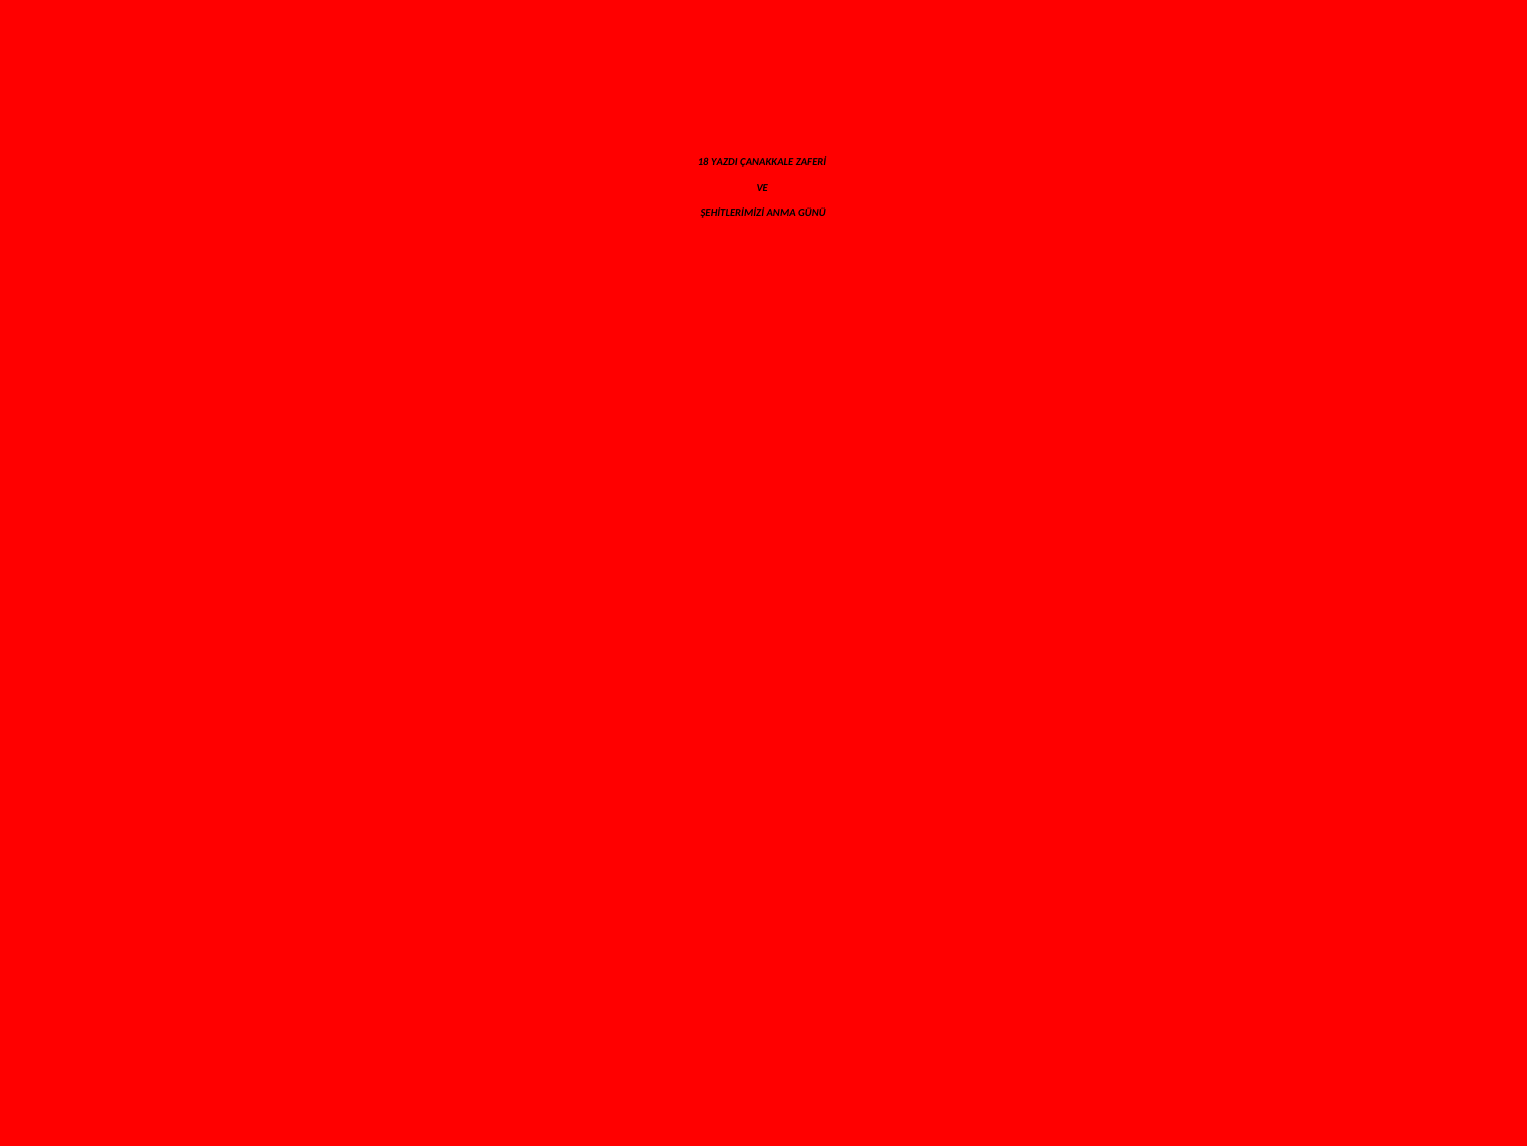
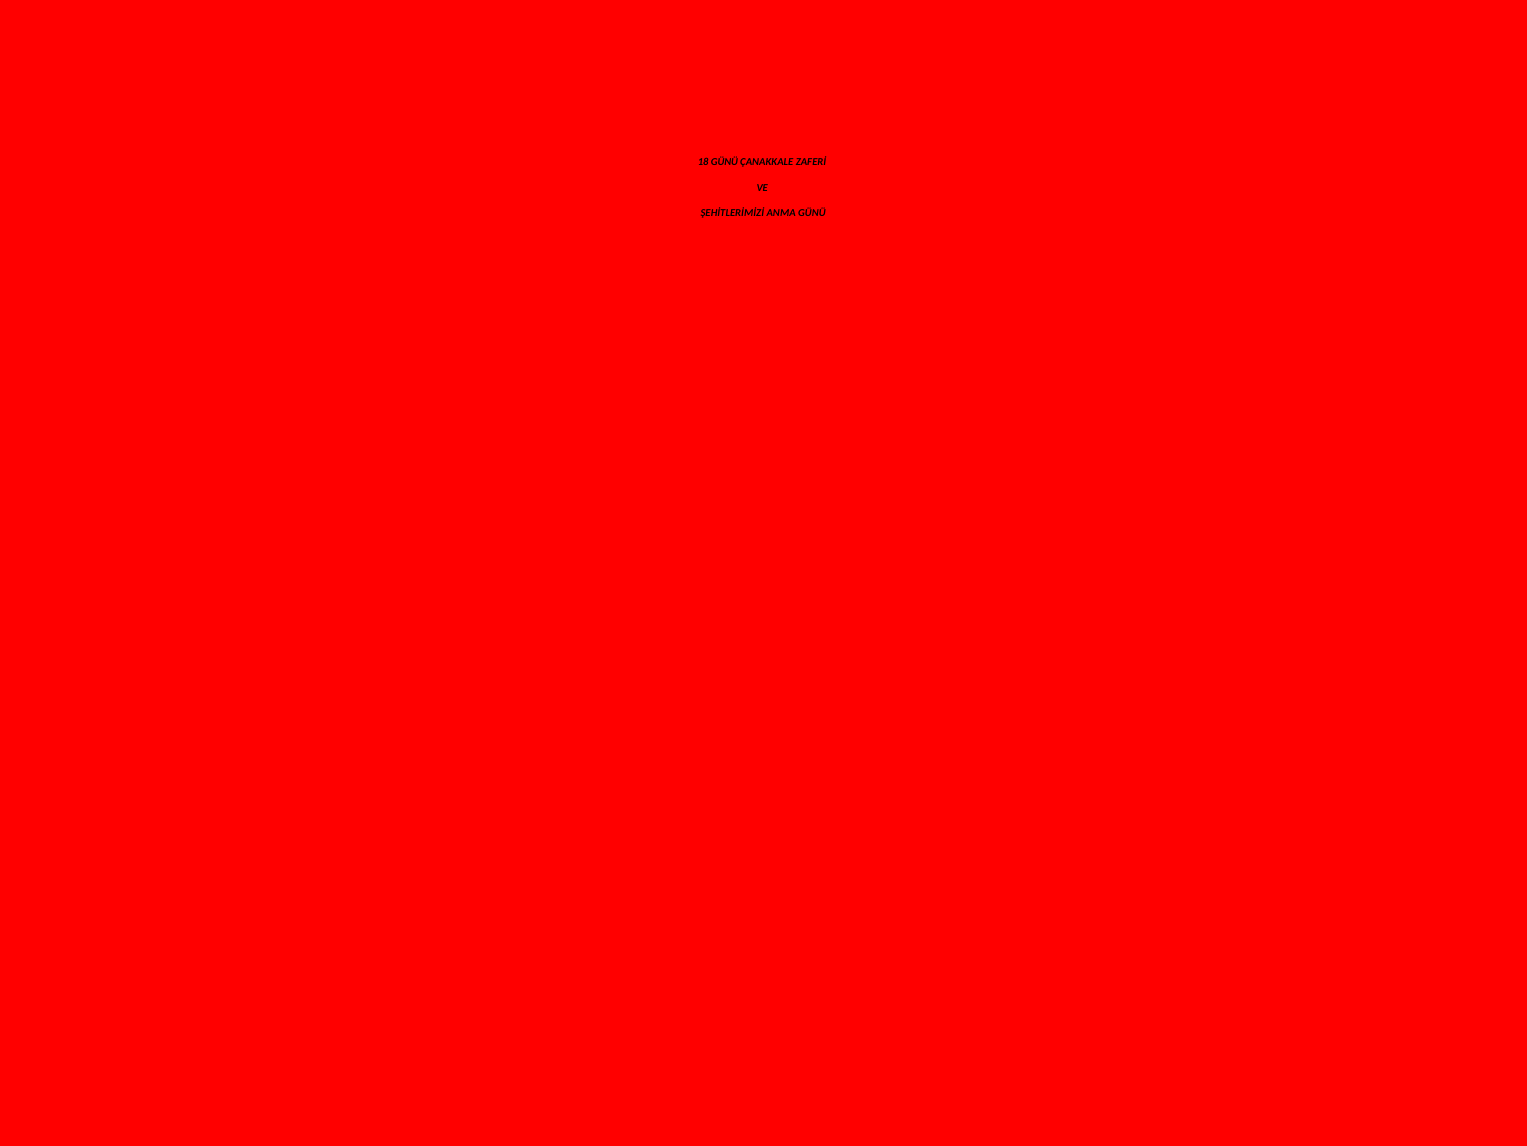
18 YAZDI: YAZDI -> GÜNÜ (725, 162)
